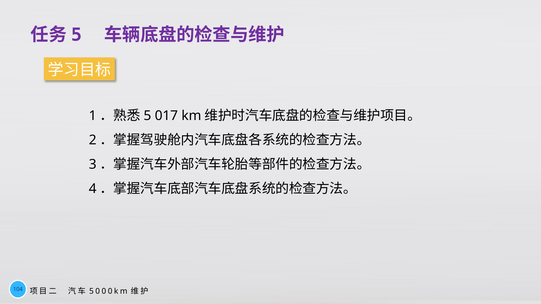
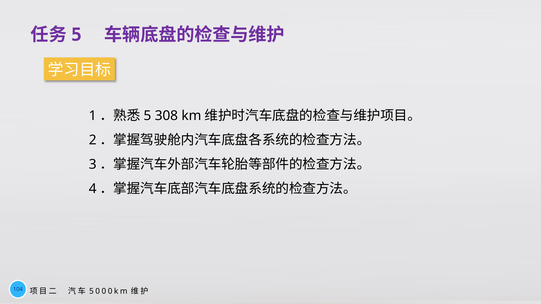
017: 017 -> 308 (166, 116)
